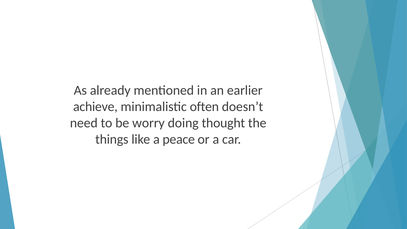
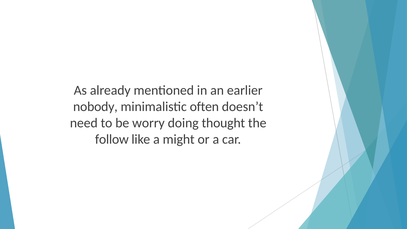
achieve: achieve -> nobody (95, 107)
things: things -> follow (112, 139)
peace: peace -> might (179, 139)
